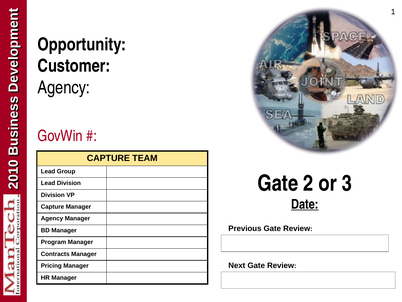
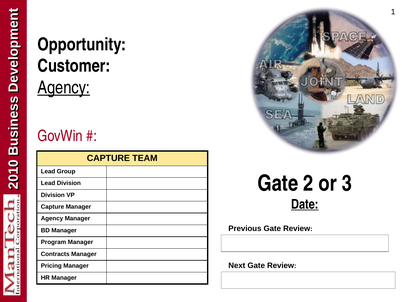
Agency underline: none -> present (64, 87)
